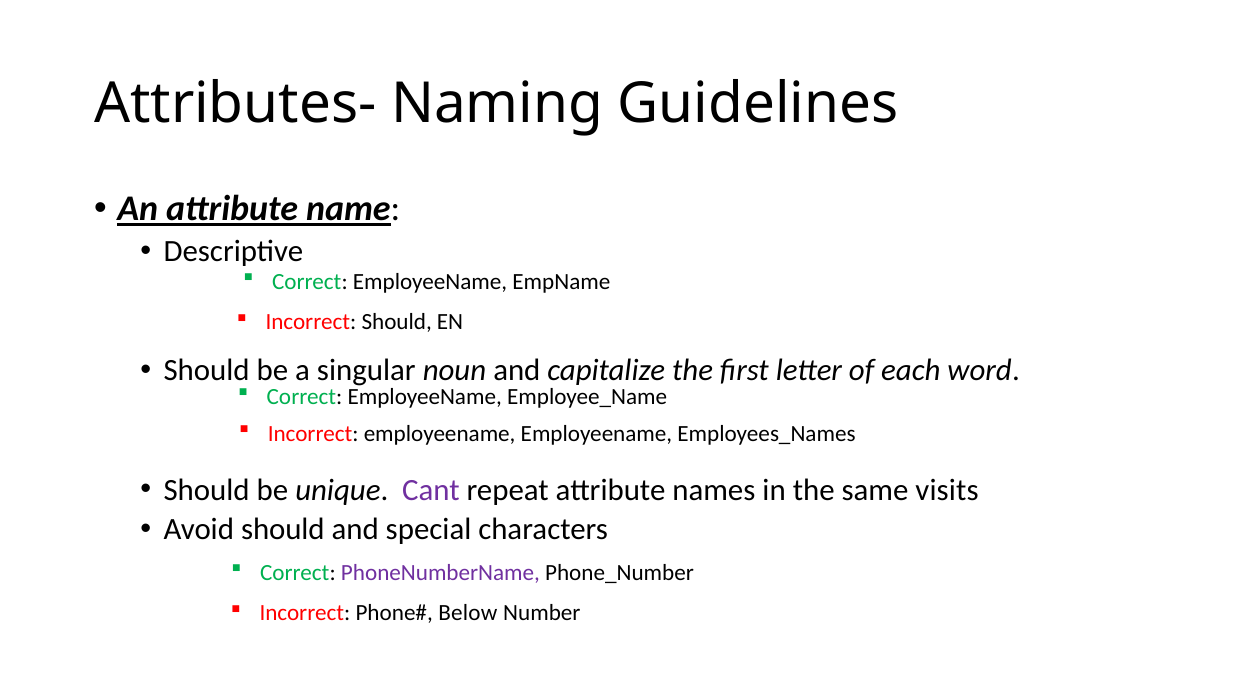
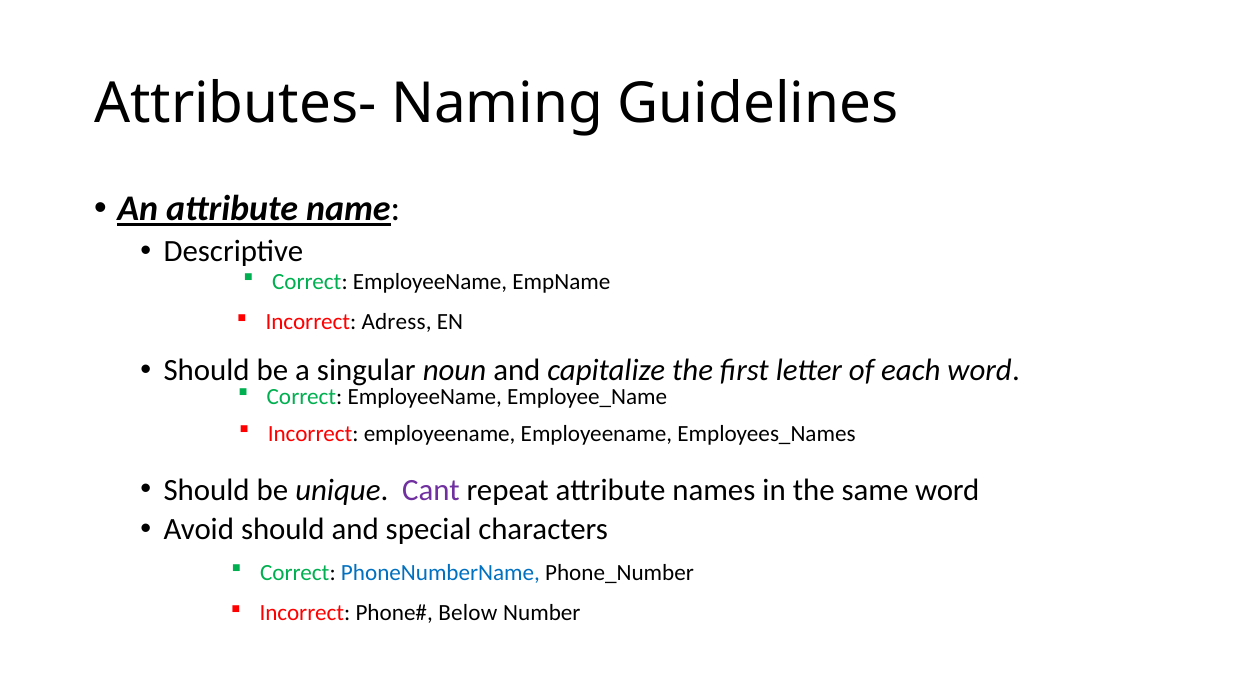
Incorrect Should: Should -> Adress (397, 322)
same visits: visits -> word (947, 490)
PhoneNumberName colour: purple -> blue (440, 573)
